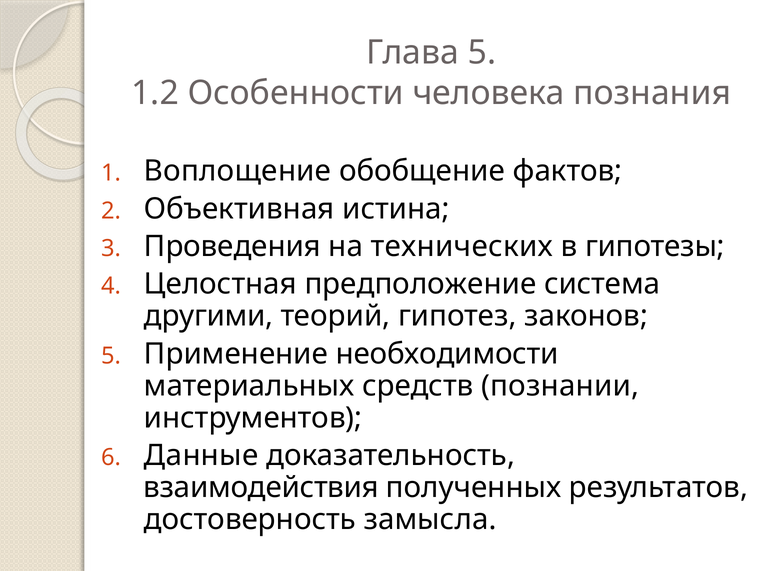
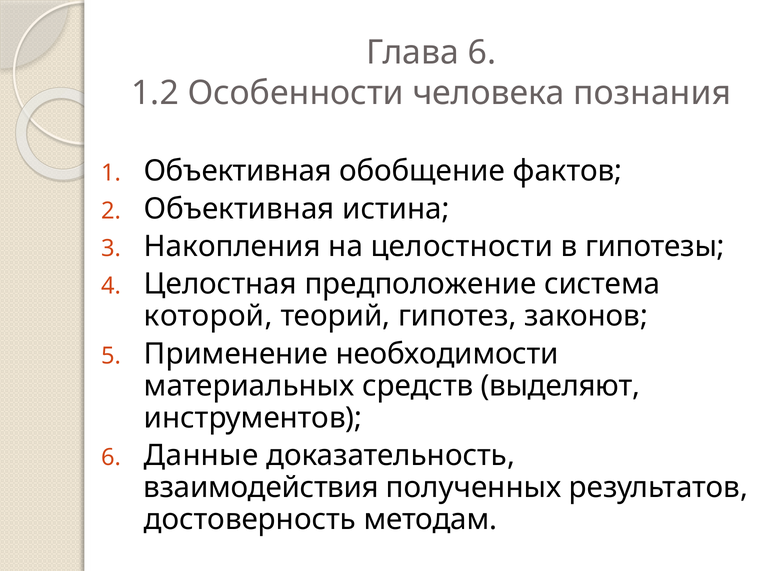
Глава 5: 5 -> 6 (482, 52)
1 Воплощение: Воплощение -> Объективная (238, 171)
Проведения: Проведения -> Накопления (232, 246)
технических: технических -> целостности (462, 246)
другими: другими -> которой (208, 316)
познании: познании -> выделяют (560, 386)
замысла: замысла -> методам (430, 519)
